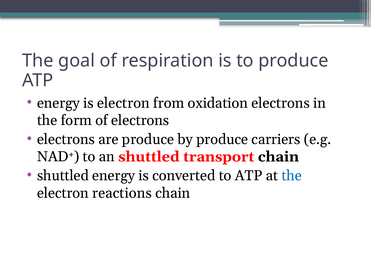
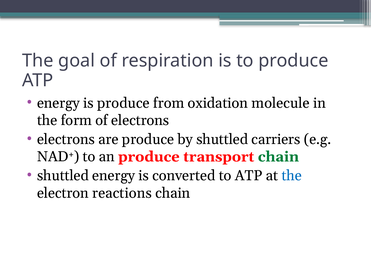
is electron: electron -> produce (123, 103)
oxidation electrons: electrons -> molecule (281, 103)
by produce: produce -> shuttled (222, 139)
an shuttled: shuttled -> produce (149, 156)
chain colour: black -> green (278, 156)
